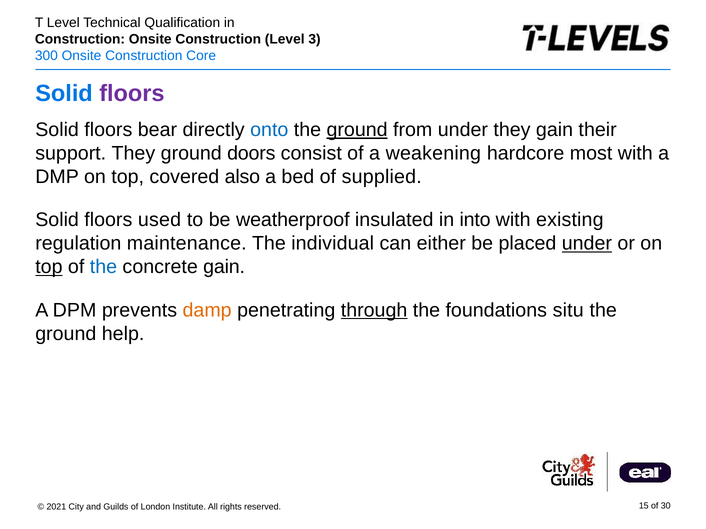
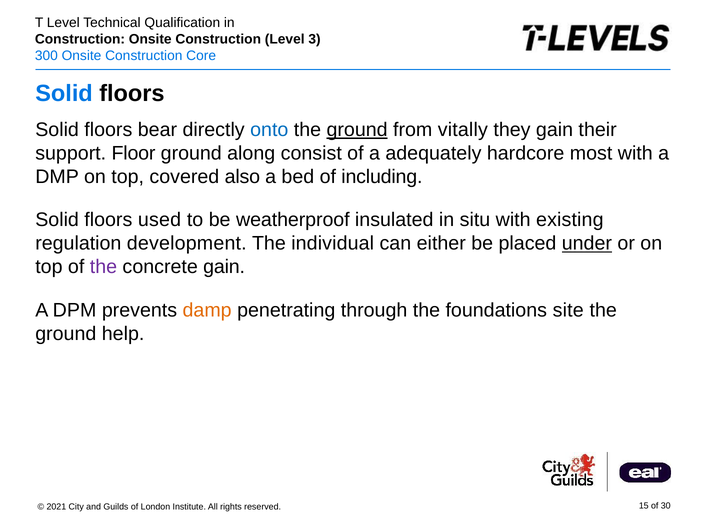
floors colour: purple -> black (132, 94)
from under: under -> vitally (463, 130)
support They: They -> Floor (134, 153)
doors: doors -> along (251, 153)
weakening: weakening -> adequately (433, 153)
supplied: supplied -> including (382, 177)
into: into -> situ (475, 220)
maintenance: maintenance -> development (187, 244)
top underline: present -> none (49, 267)
the colour: blue -> purple (103, 267)
through underline: present -> none (374, 310)
situ: situ -> site (568, 310)
